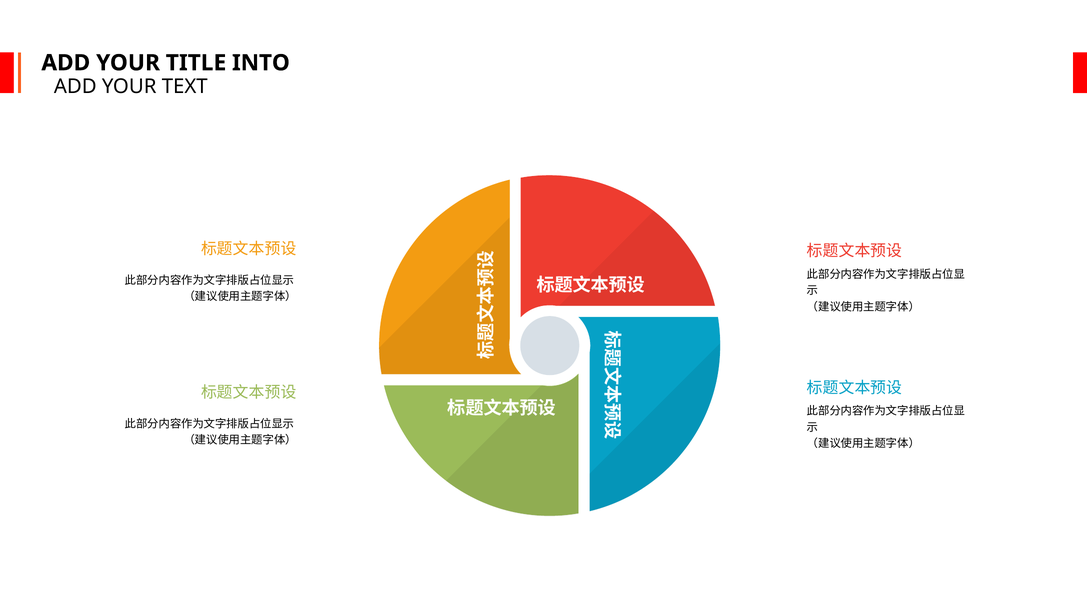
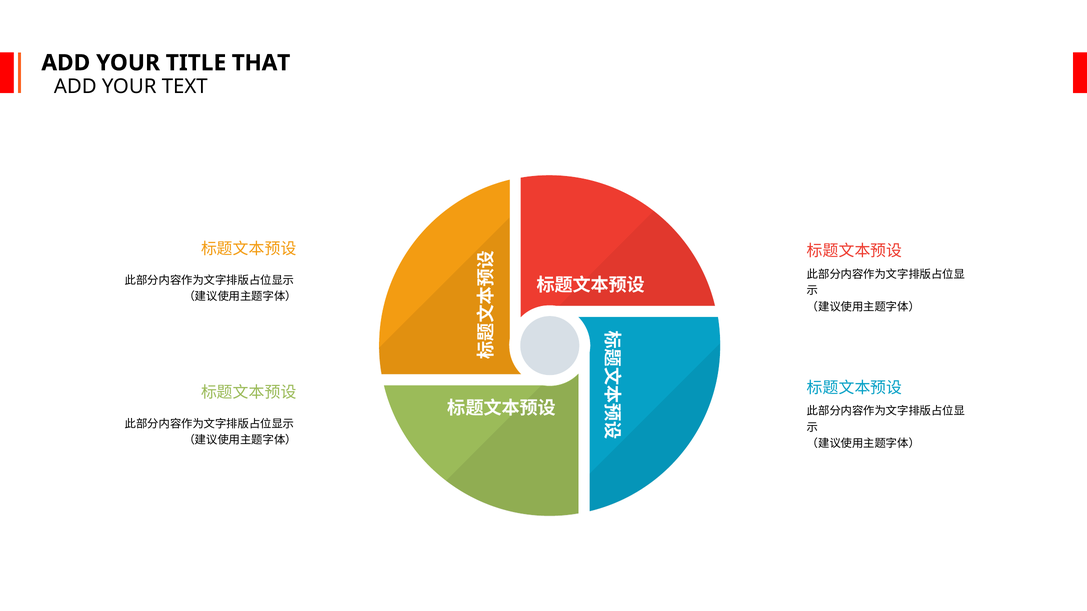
INTO: INTO -> THAT (261, 63)
